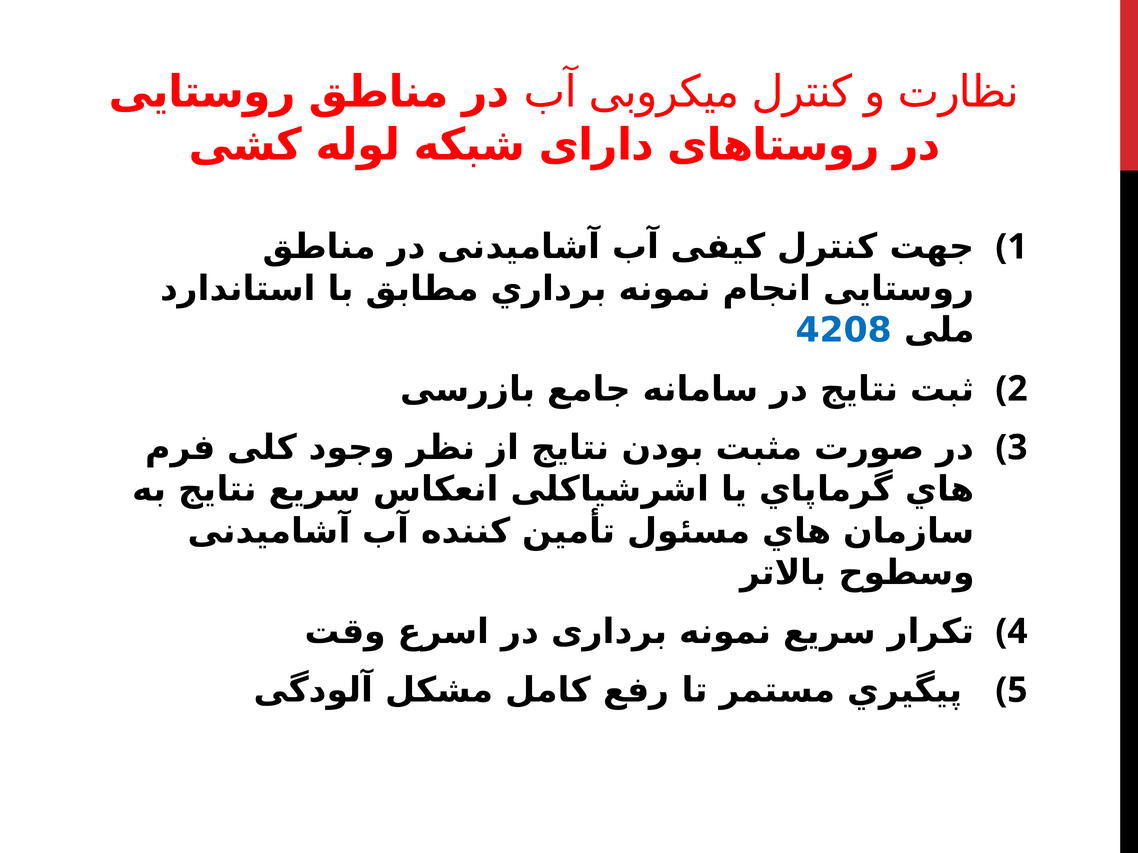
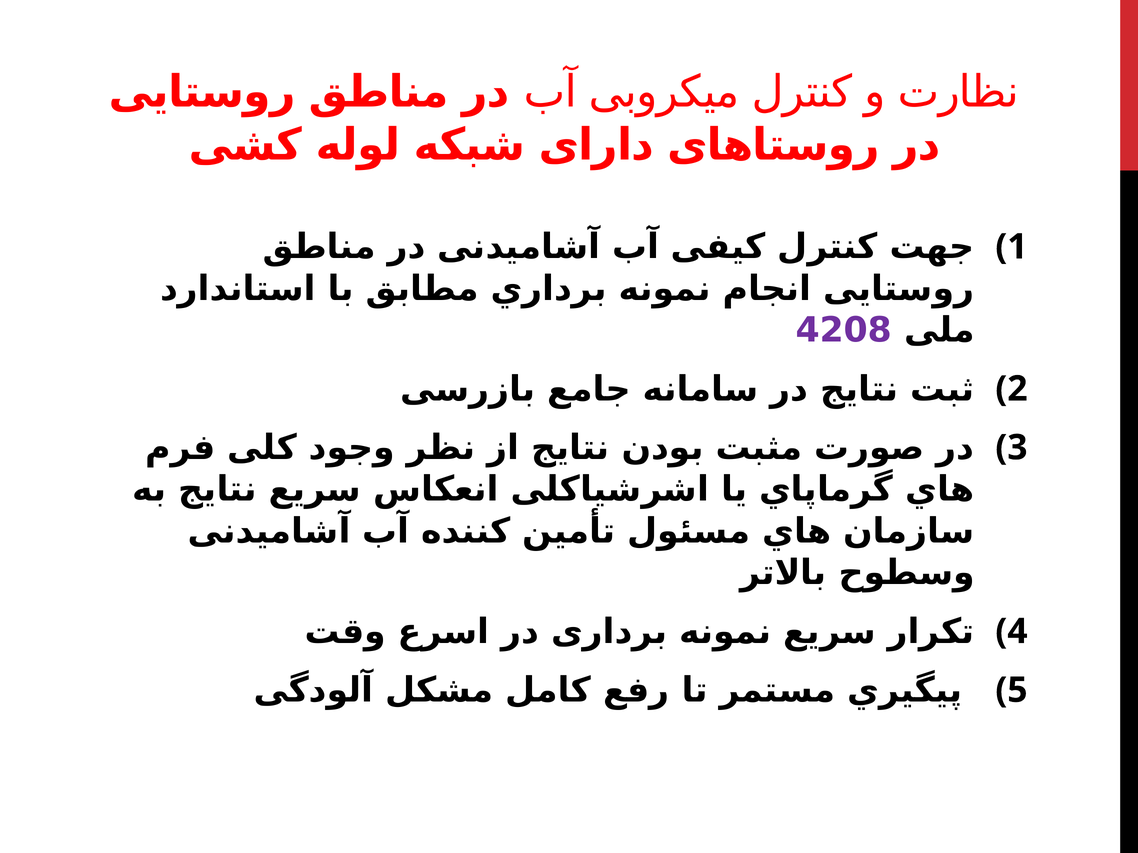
4208 colour: blue -> purple (844, 331)
